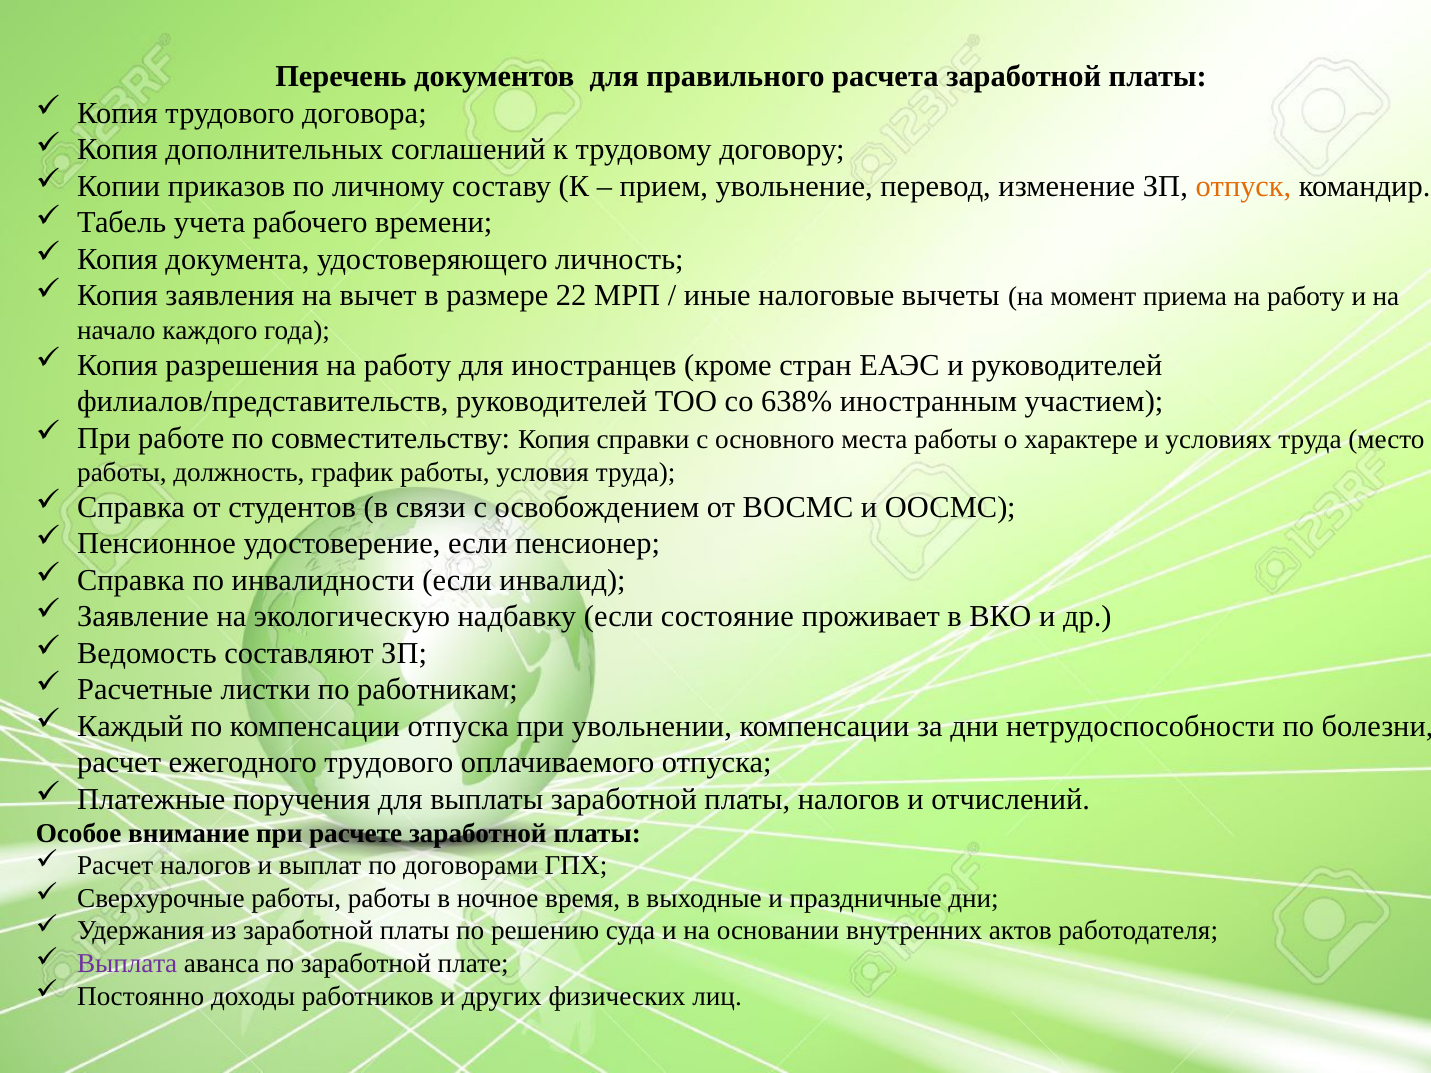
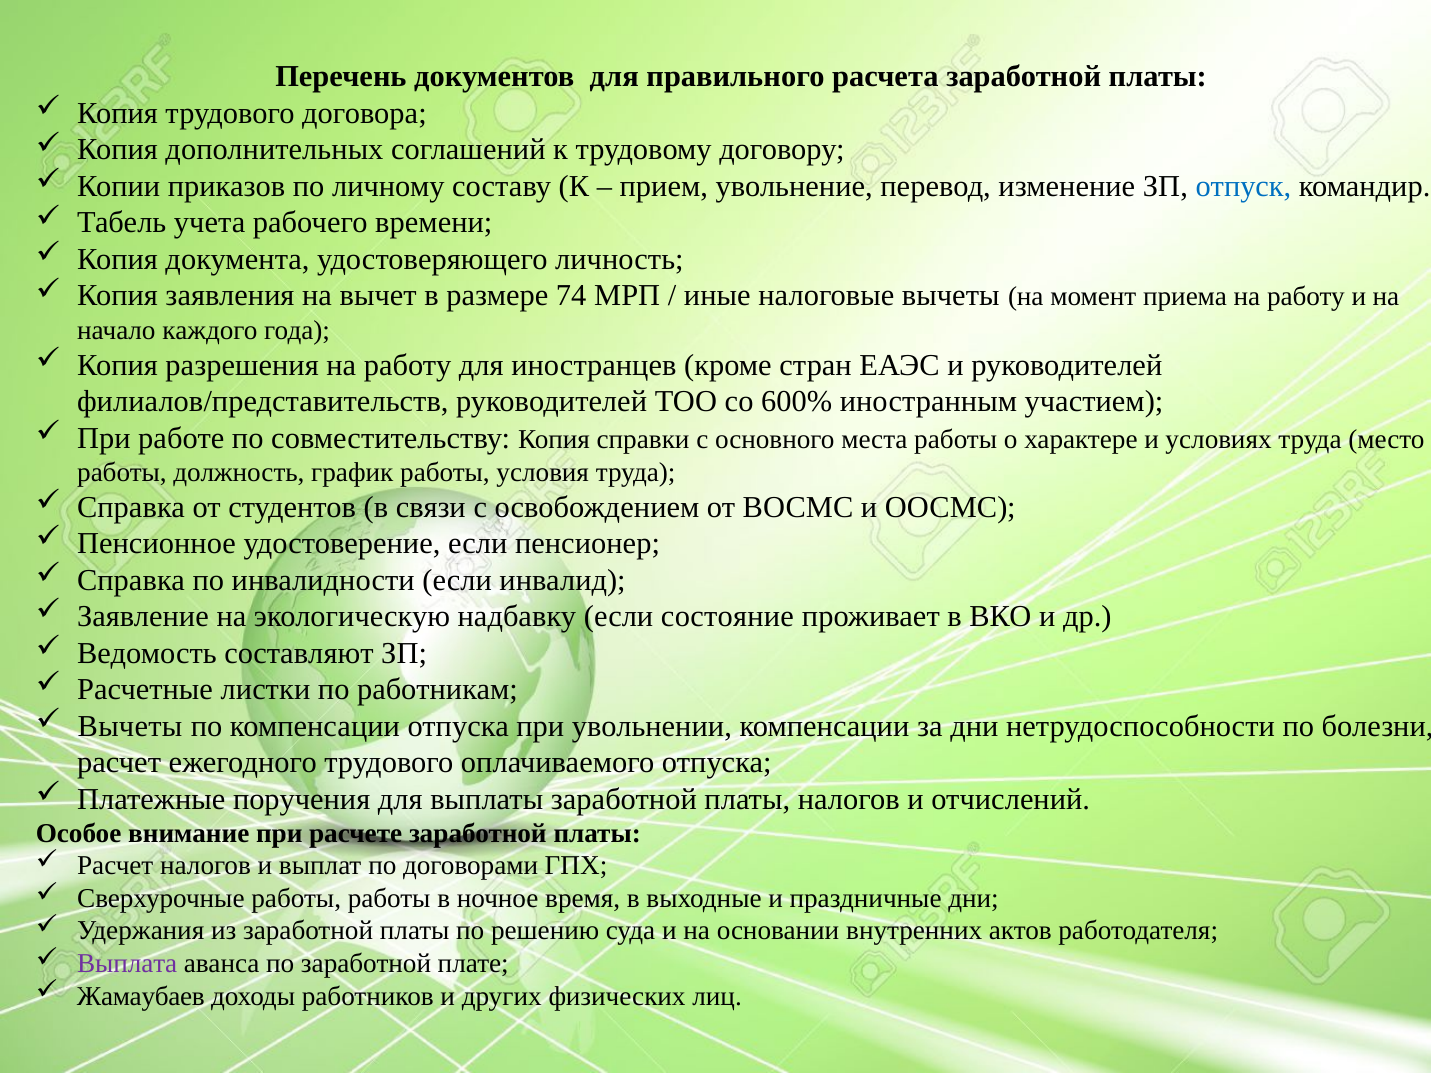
отпуск colour: orange -> blue (1243, 186)
22: 22 -> 74 (571, 296)
638%: 638% -> 600% (797, 402)
Каждый: Каждый -> Вычеты (130, 726)
Постоянно: Постоянно -> Жамаубаев (141, 996)
